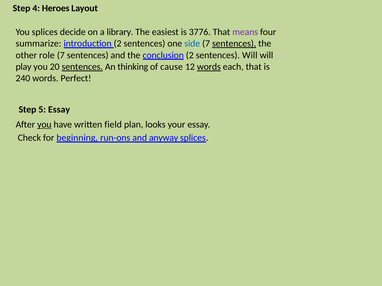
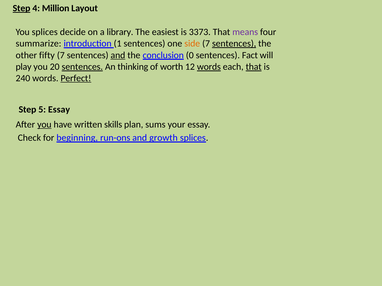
Step underline: none -> present (22, 8)
Heroes: Heroes -> Million (56, 8)
3776: 3776 -> 3373 (200, 32)
introduction 2: 2 -> 1 (118, 44)
side colour: blue -> orange (192, 44)
role: role -> fifty (47, 55)
and underline: none -> present (118, 55)
conclusion 2: 2 -> 0 (190, 55)
sentences Will: Will -> Fact (250, 55)
cause: cause -> worth (172, 67)
that underline: none -> present (254, 67)
Perfect underline: none -> present (76, 78)
field: field -> skills (113, 125)
looks: looks -> sums (155, 125)
anyway: anyway -> growth (163, 138)
